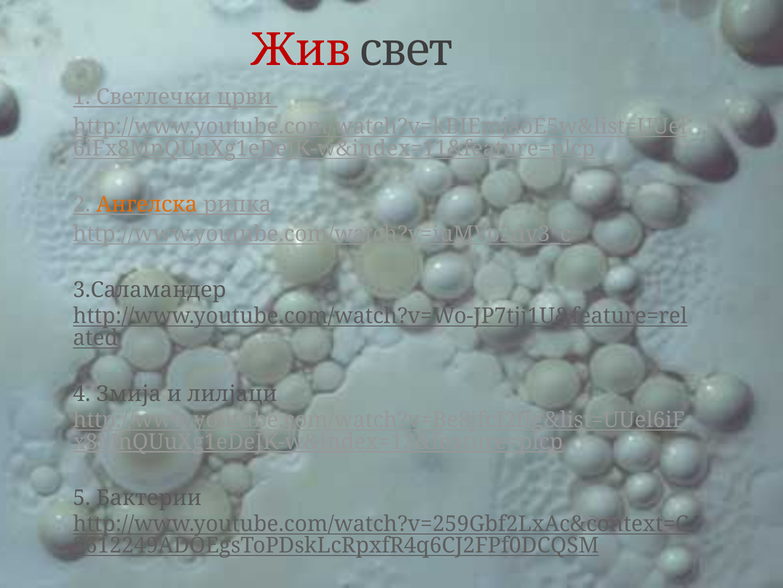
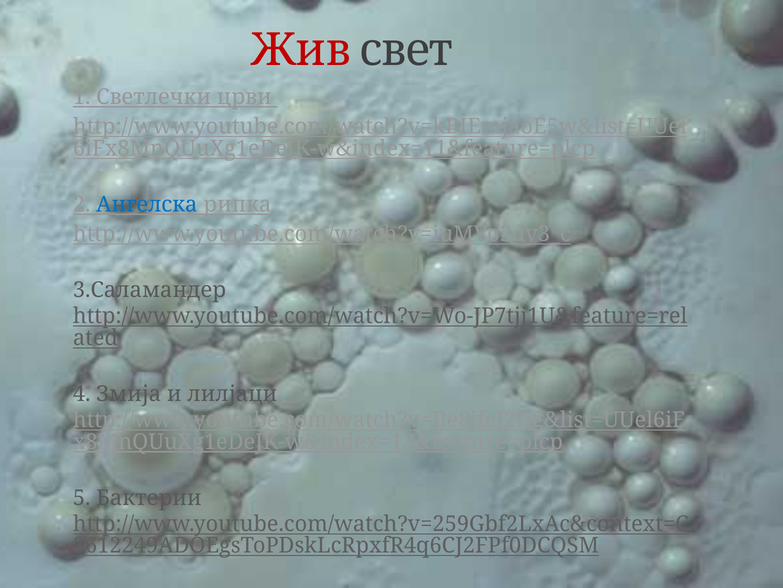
Ангелска colour: orange -> blue (147, 204)
